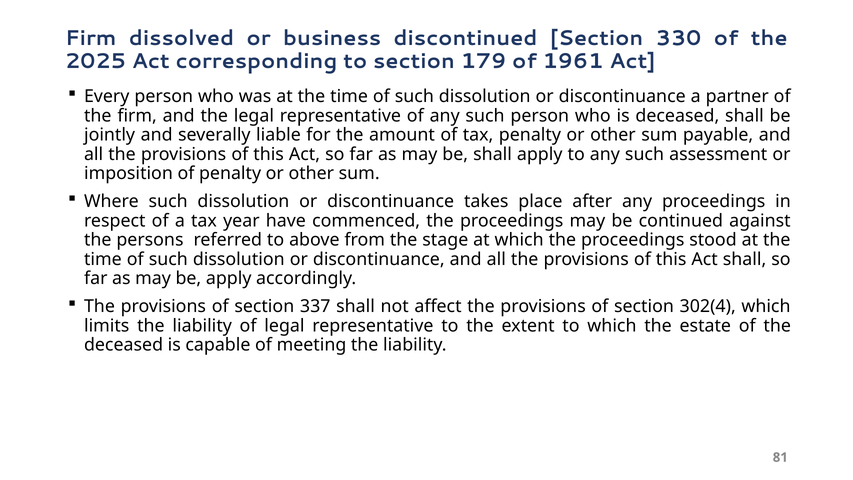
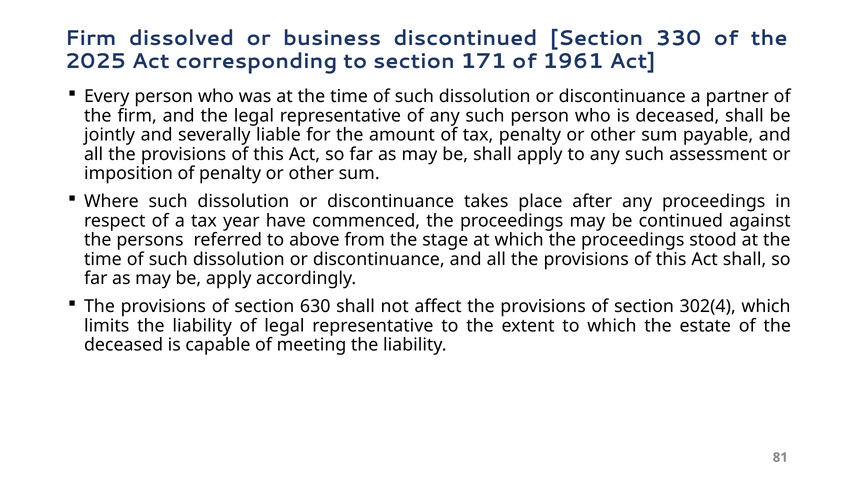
179: 179 -> 171 (483, 61)
337: 337 -> 630 (315, 306)
